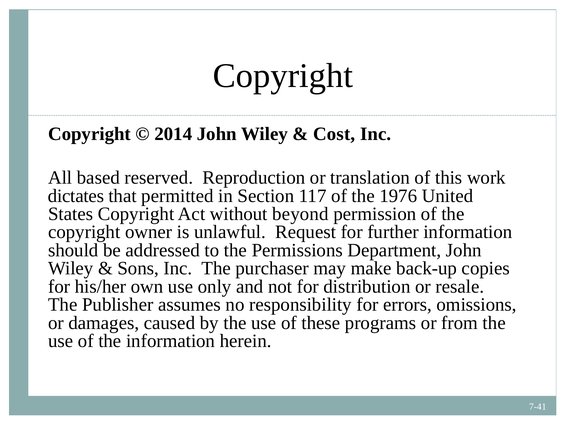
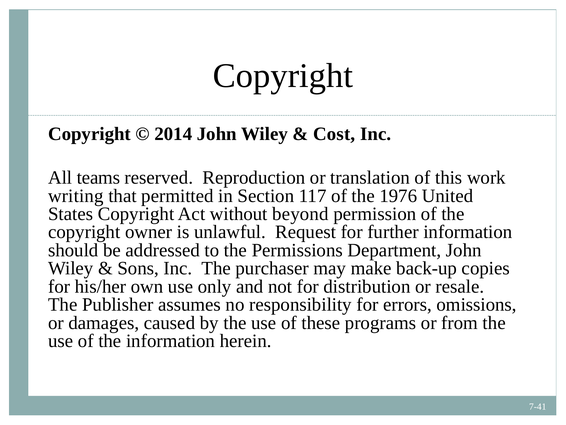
based: based -> teams (98, 177)
dictates: dictates -> writing (76, 196)
